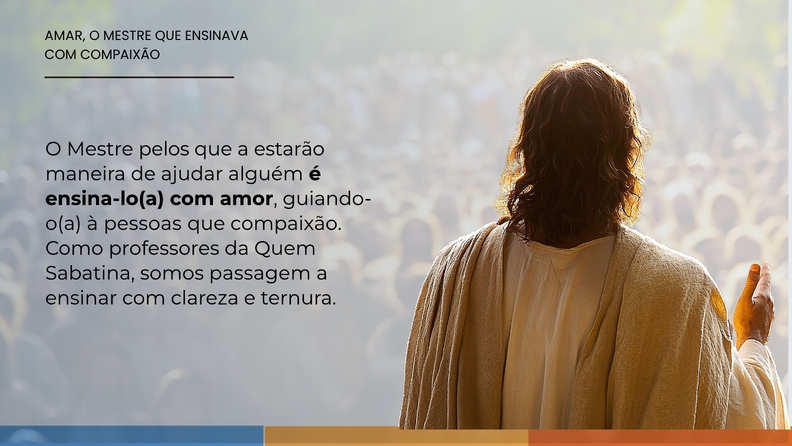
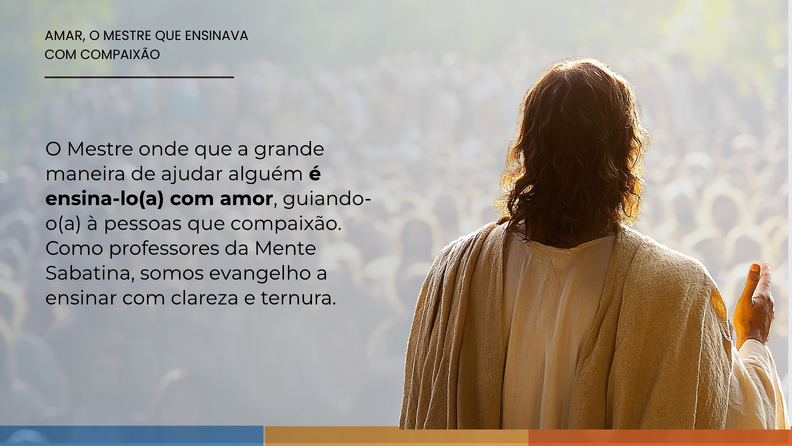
pelos: pelos -> onde (164, 149)
estarão: estarão -> grande (289, 149)
Quem: Quem -> Mente (285, 248)
passagem: passagem -> evangelho (260, 273)
